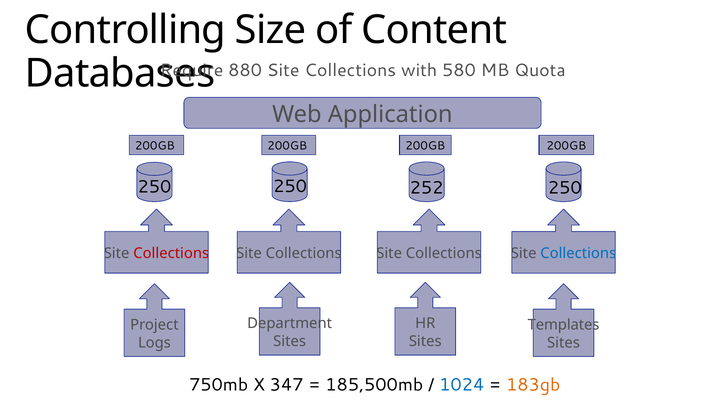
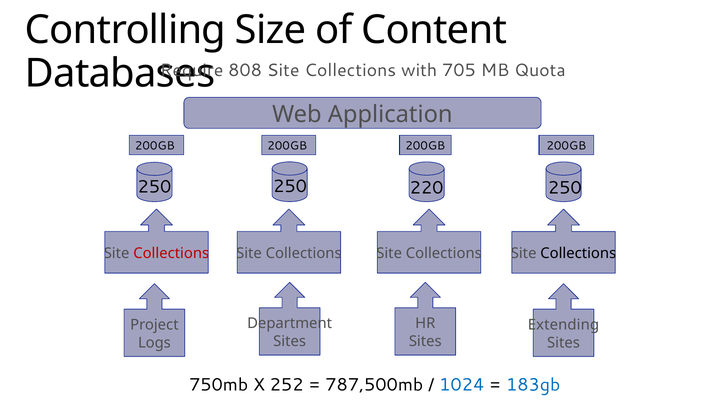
880: 880 -> 808 (245, 70)
580: 580 -> 705 (459, 70)
252: 252 -> 220 (427, 188)
Collections colour: blue -> black (578, 253)
Templates: Templates -> Extending (563, 325)
347: 347 -> 252 (287, 384)
185,500mb: 185,500mb -> 787,500mb (374, 384)
183gb colour: orange -> blue (533, 384)
